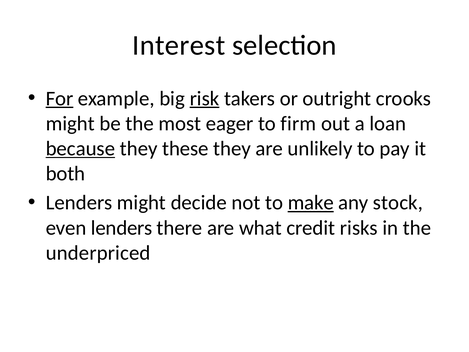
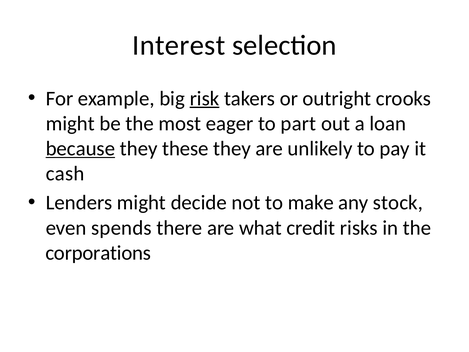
For underline: present -> none (60, 98)
firm: firm -> part (298, 123)
both: both -> cash (65, 173)
make underline: present -> none (311, 203)
even lenders: lenders -> spends (121, 228)
underpriced: underpriced -> corporations (98, 253)
